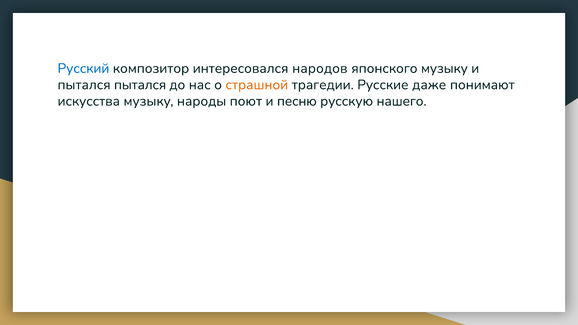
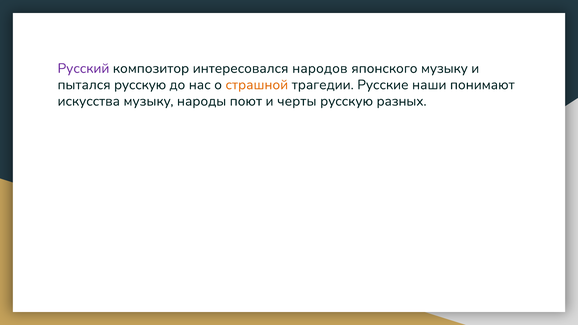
Русский colour: blue -> purple (83, 68)
пытался пытался: пытался -> русскую (140, 85)
даже: даже -> наши (429, 85)
песню: песню -> черты (297, 101)
нашего: нашего -> разных (402, 101)
